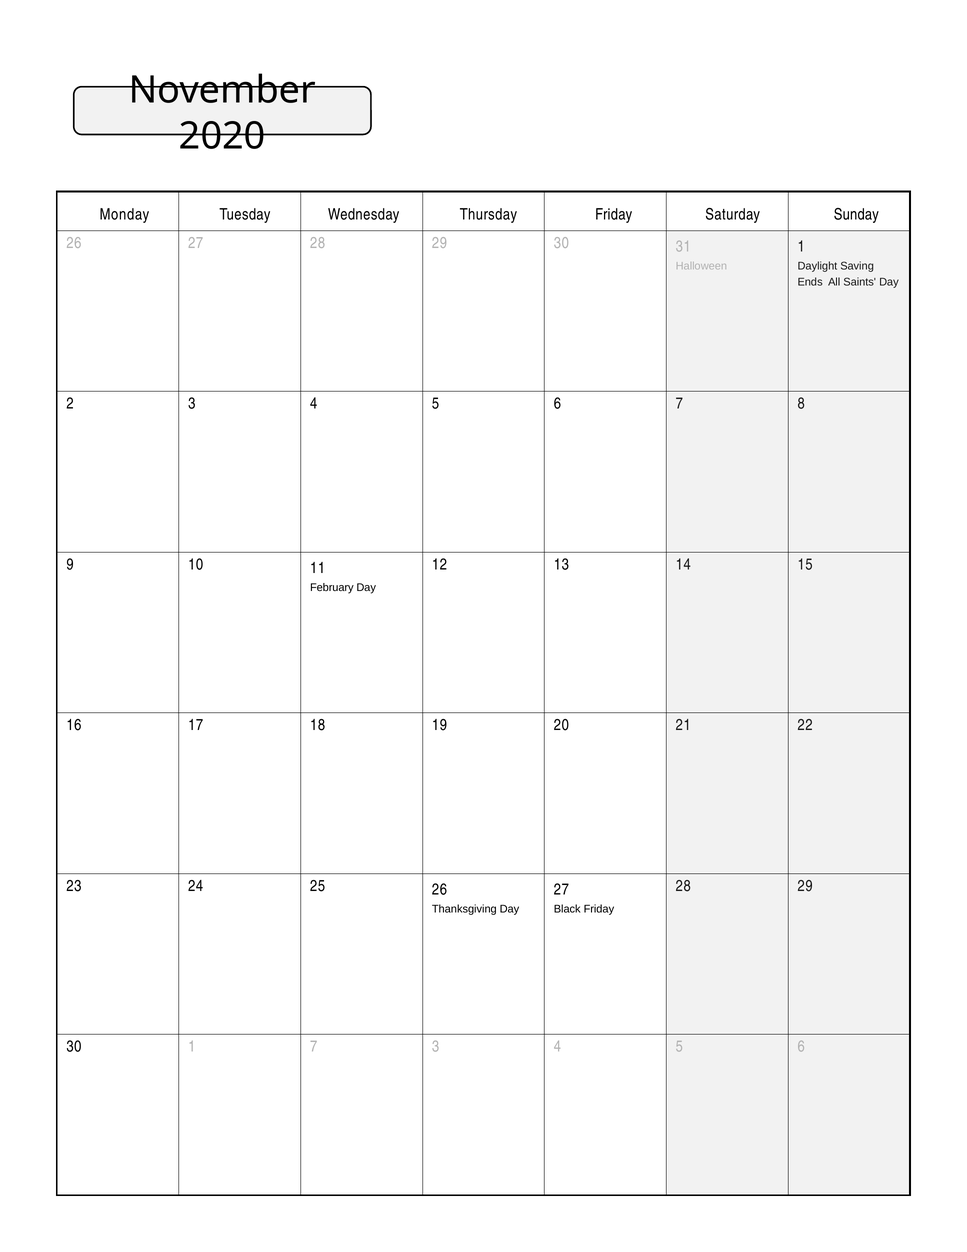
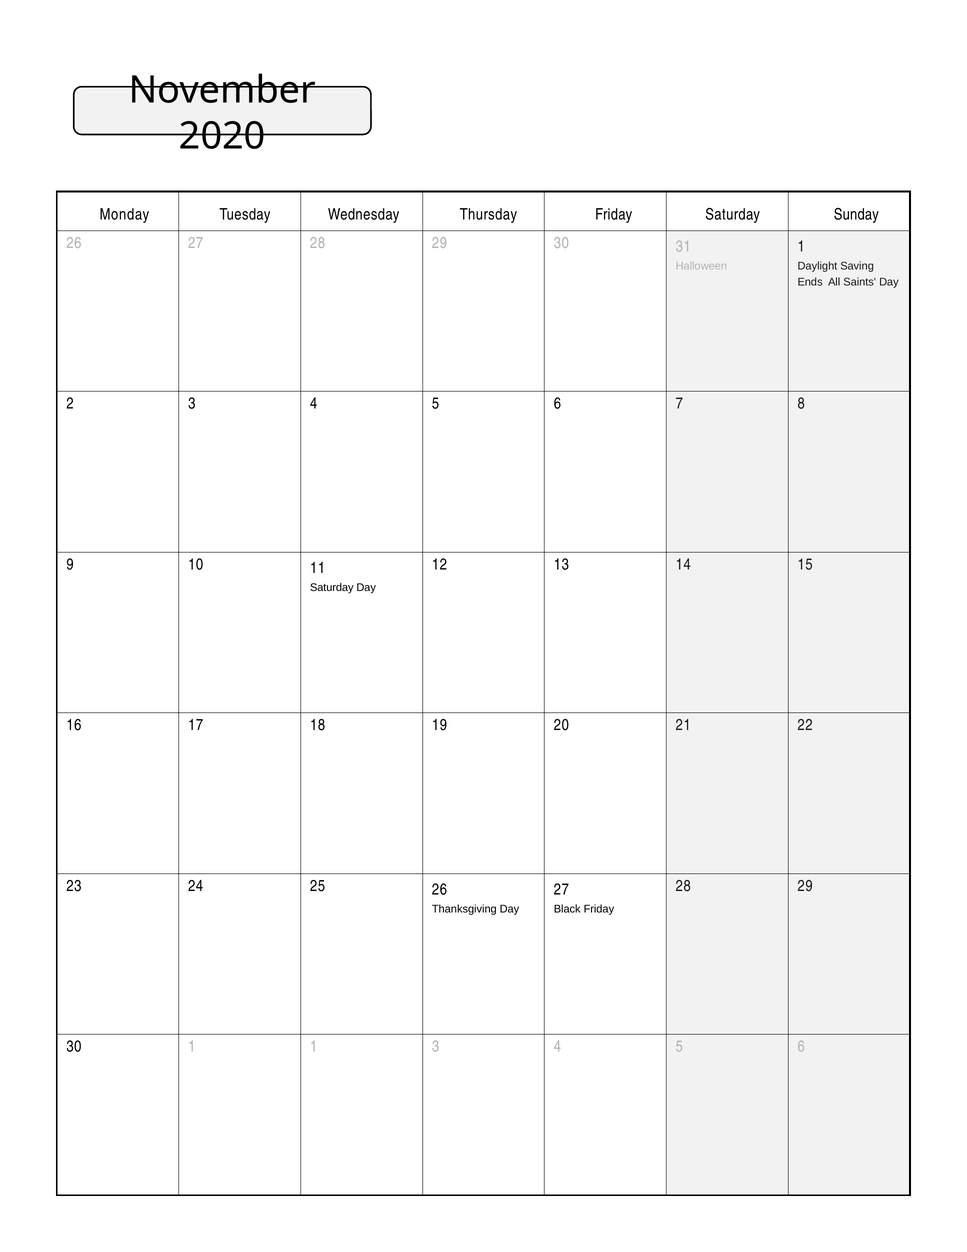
February: February -> Saturday (332, 587)
1 7: 7 -> 1 (314, 1046)
